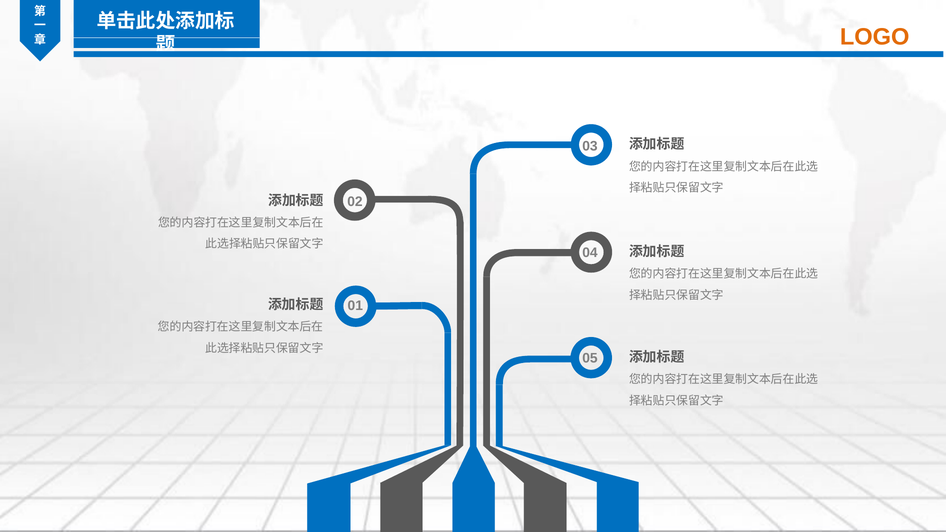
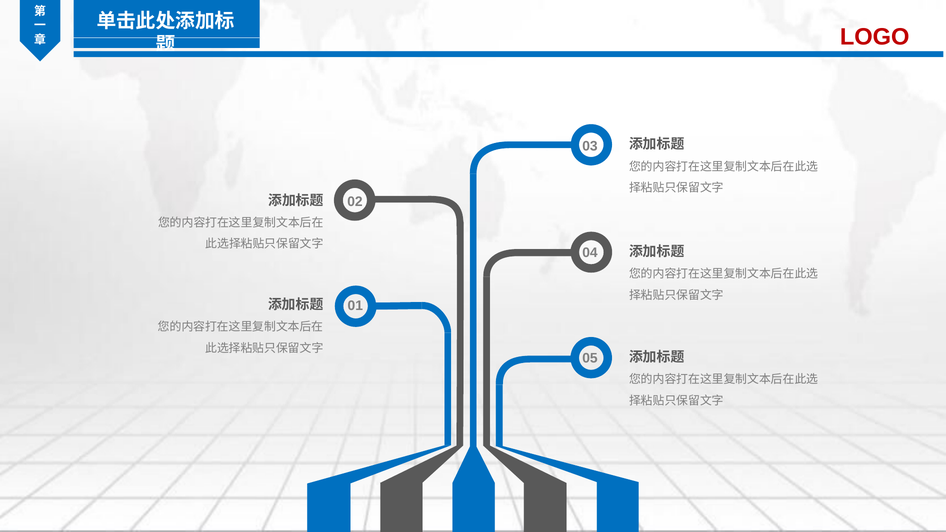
LOGO colour: orange -> red (875, 37)
